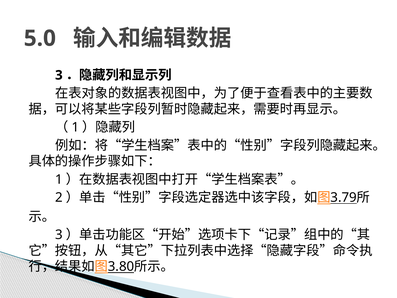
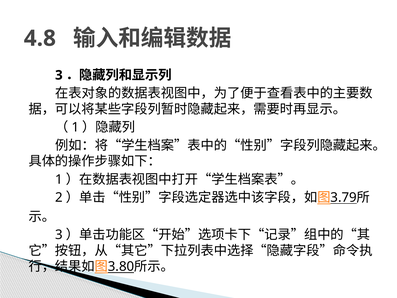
5.0: 5.0 -> 4.8 (40, 38)
